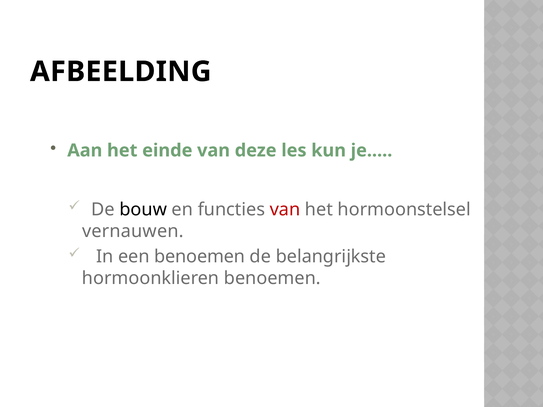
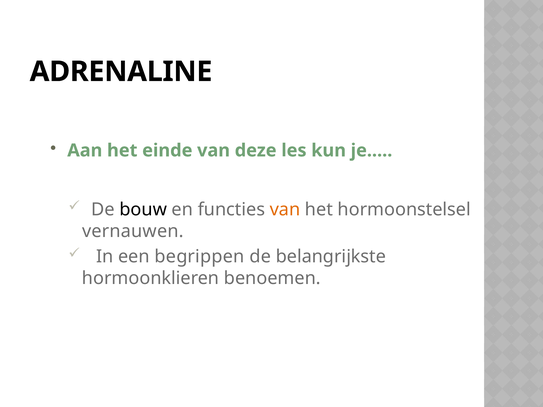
AFBEELDING: AFBEELDING -> ADRENALINE (121, 72)
van colour: red -> orange (285, 210)
een benoemen: benoemen -> begrippen (200, 257)
